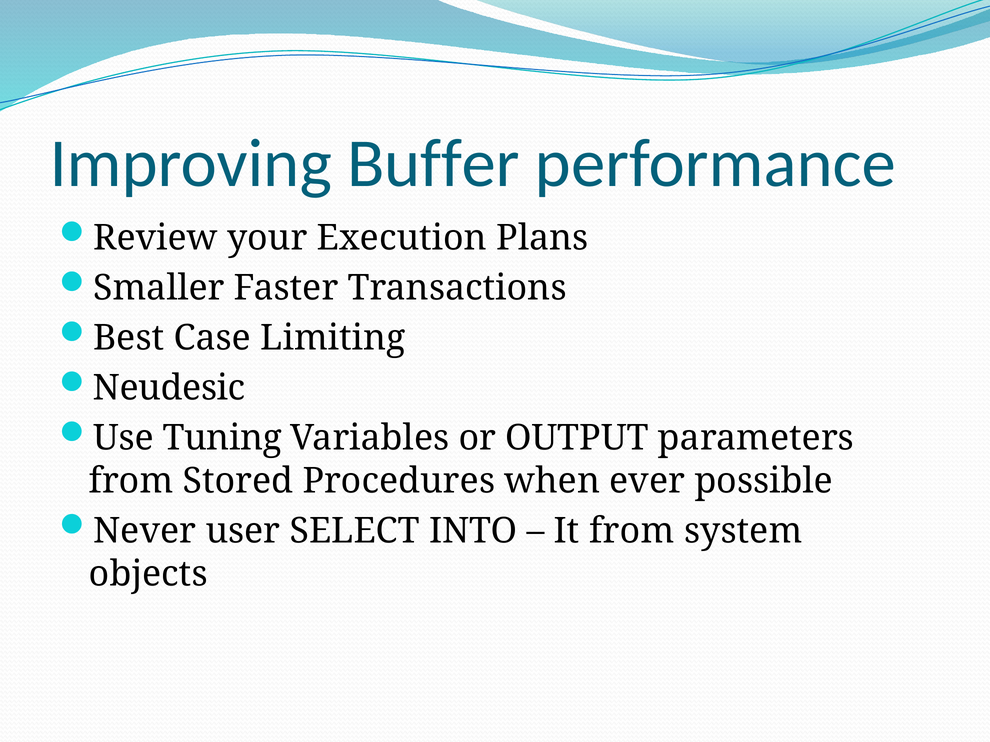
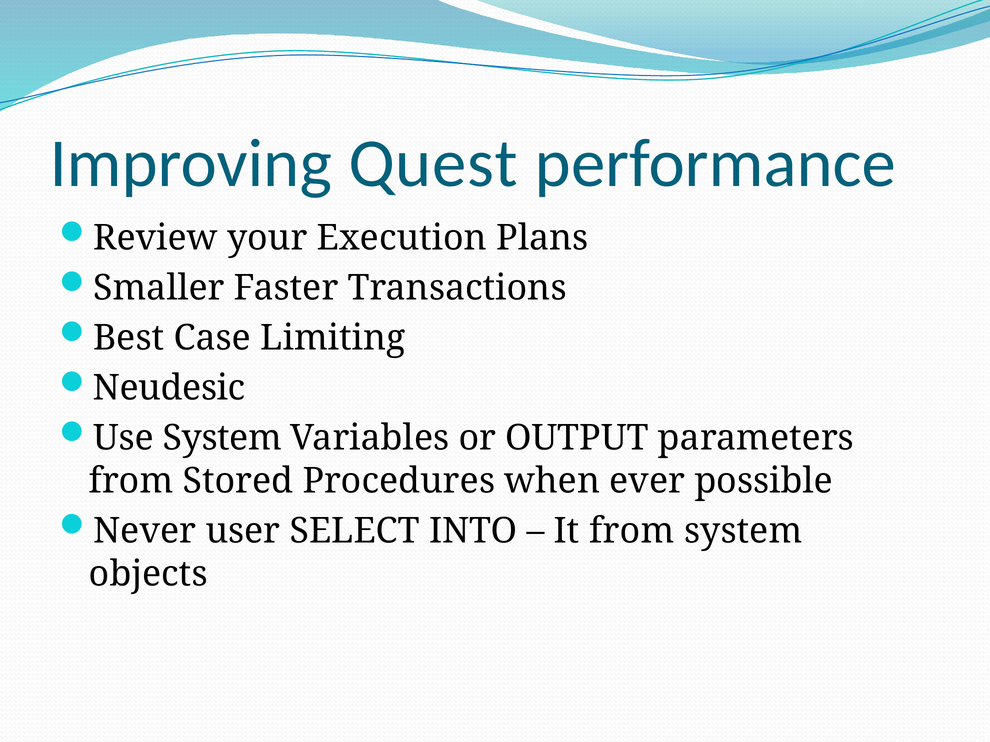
Buffer: Buffer -> Quest (433, 164)
Use Tuning: Tuning -> System (222, 438)
